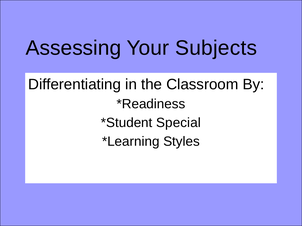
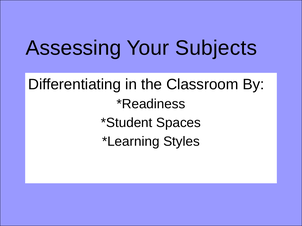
Special: Special -> Spaces (179, 123)
